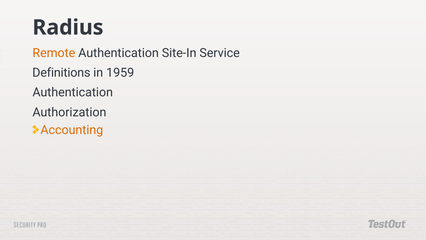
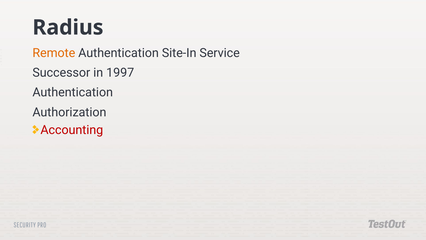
Definitions: Definitions -> Successor (61, 73)
1959: 1959 -> 1997 (120, 73)
Accounting colour: orange -> red (72, 130)
